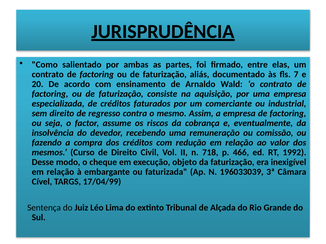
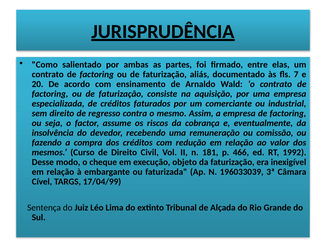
718: 718 -> 181 (210, 153)
